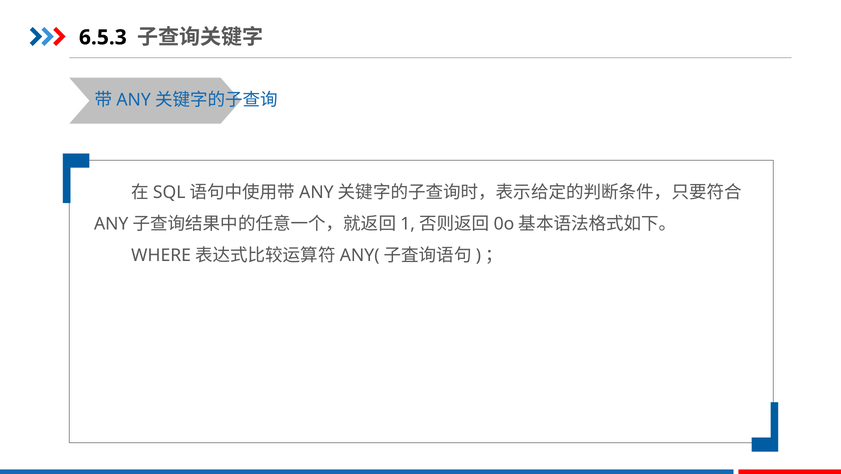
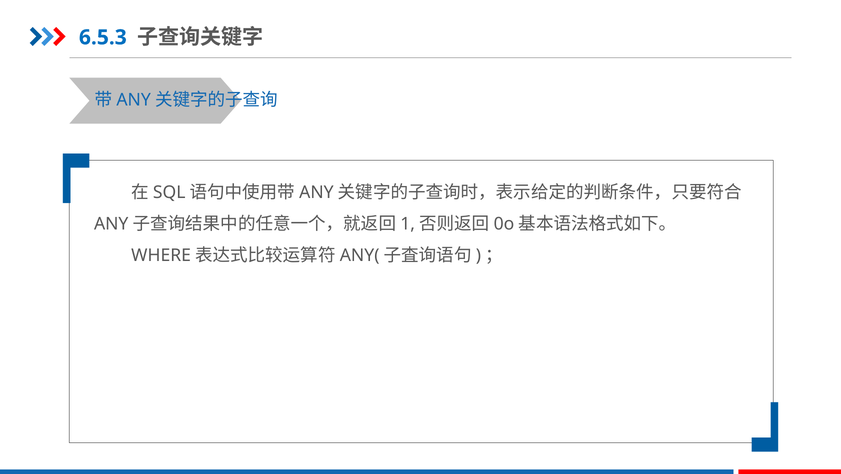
6.5.3 colour: black -> blue (103, 37)
